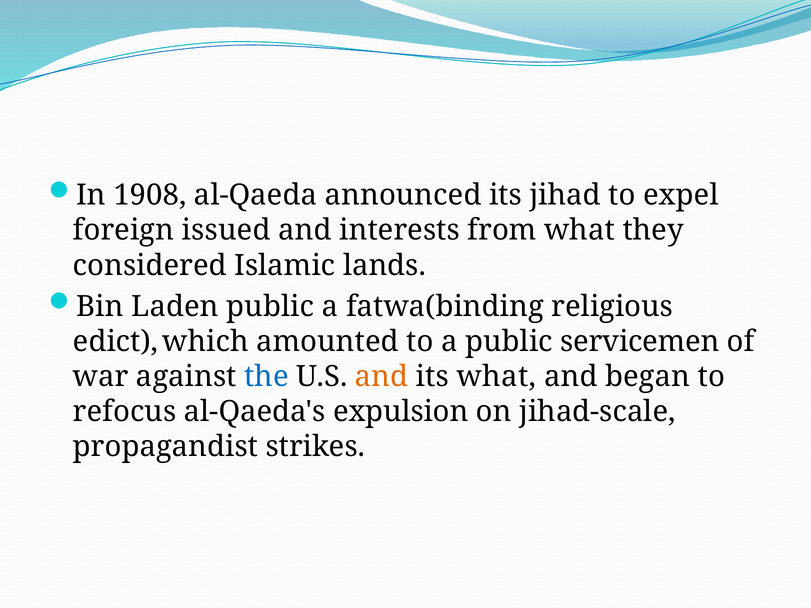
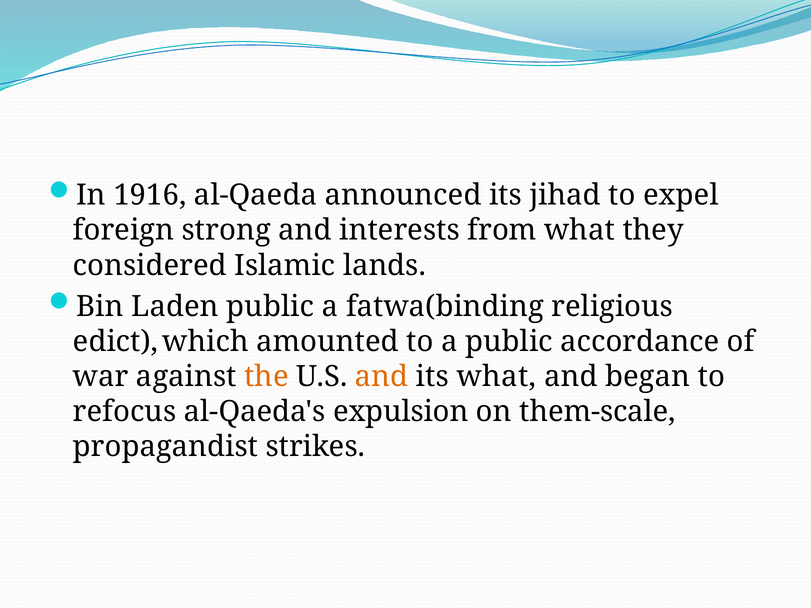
1908: 1908 -> 1916 (150, 195)
issued: issued -> strong (226, 230)
servicemen: servicemen -> accordance (640, 342)
the colour: blue -> orange (266, 377)
jihad-scale: jihad-scale -> them-scale (597, 412)
